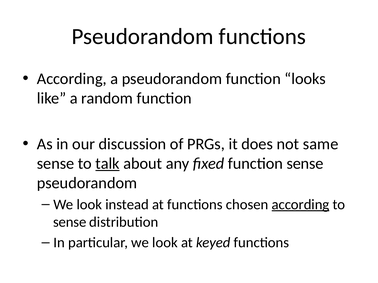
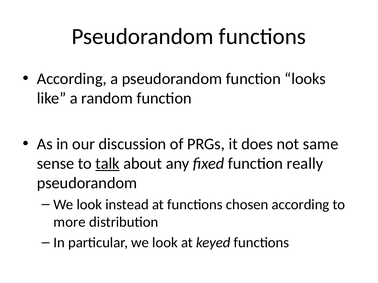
function sense: sense -> really (305, 164)
according underline: present -> none (301, 205)
sense: sense -> more (70, 222)
